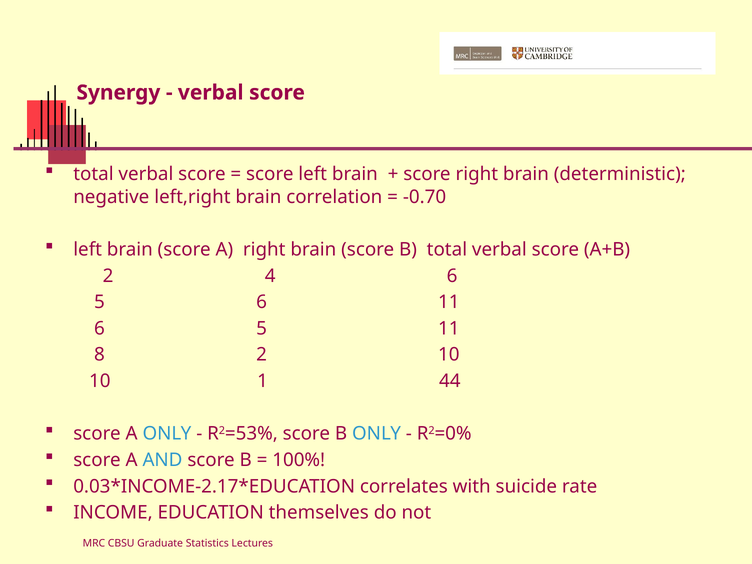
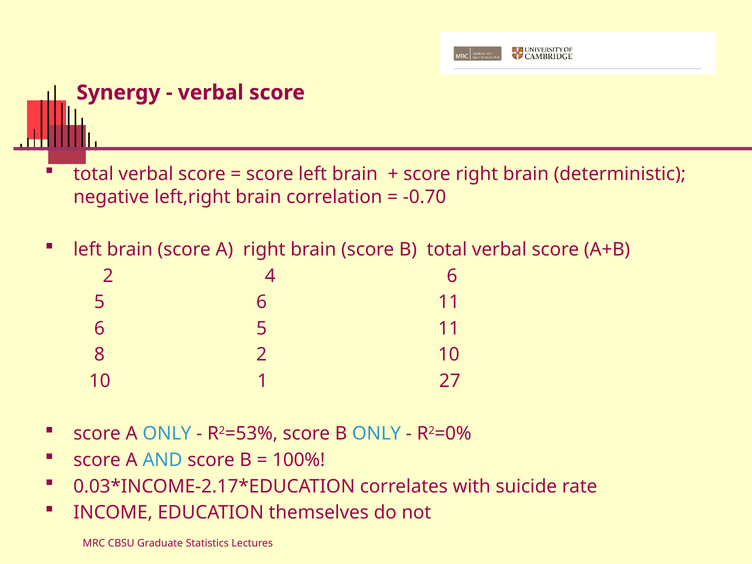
44: 44 -> 27 (450, 381)
